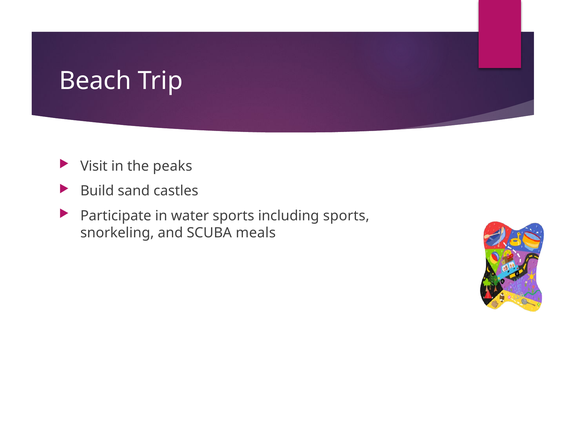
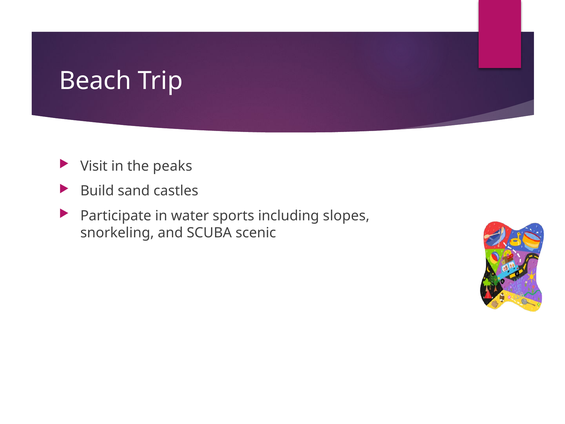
including sports: sports -> slopes (346, 216)
meals: meals -> scenic (256, 233)
